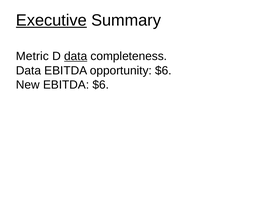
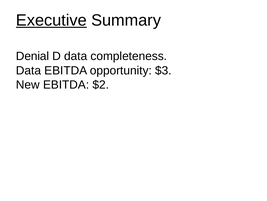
Metric: Metric -> Denial (33, 56)
data underline: present -> none (76, 56)
opportunity $6: $6 -> $3 (163, 70)
EBITDA $6: $6 -> $2 (101, 84)
